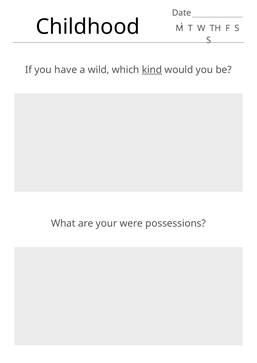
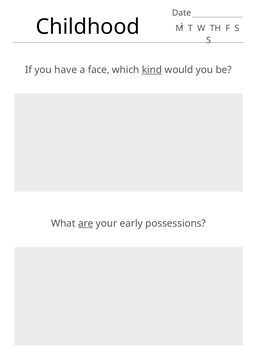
wild: wild -> face (99, 70)
are underline: none -> present (86, 224)
were: were -> early (131, 224)
